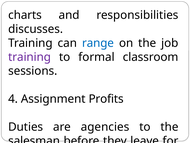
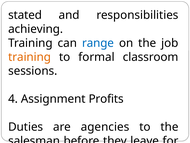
charts: charts -> stated (25, 15)
discusses: discusses -> achieving (36, 29)
training colour: purple -> orange (30, 57)
